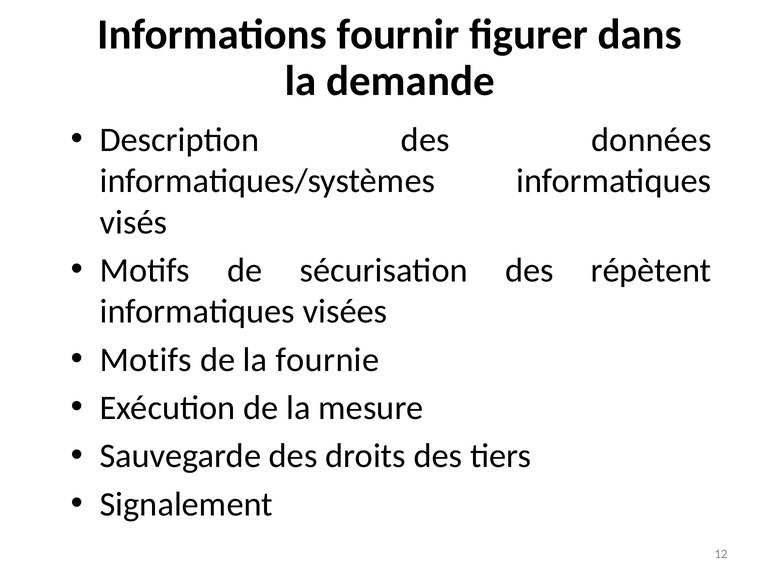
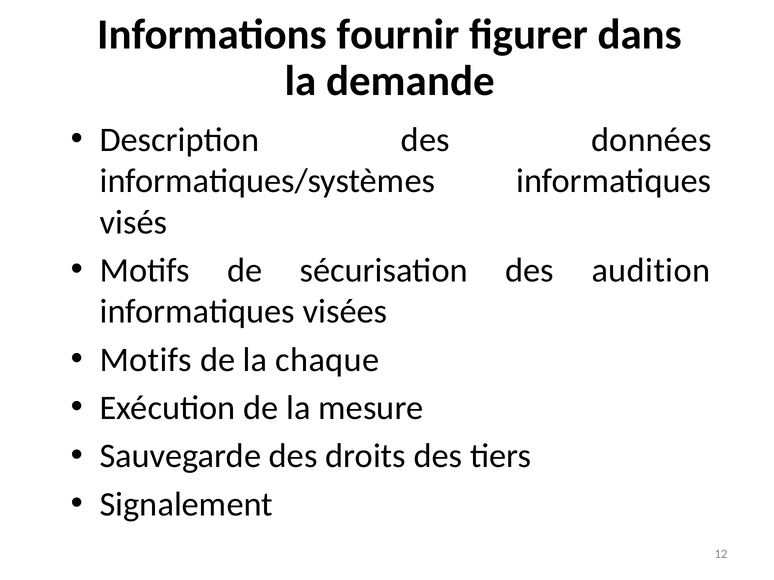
répètent: répètent -> audition (651, 271)
fournie: fournie -> chaque (327, 360)
